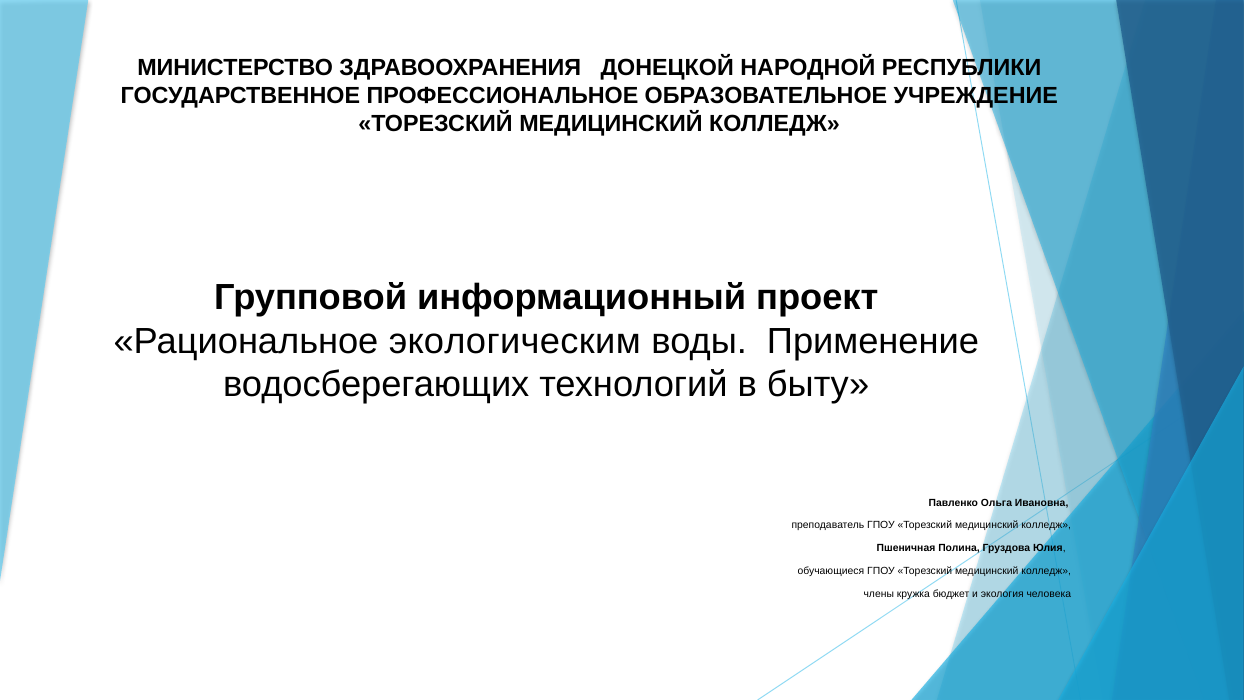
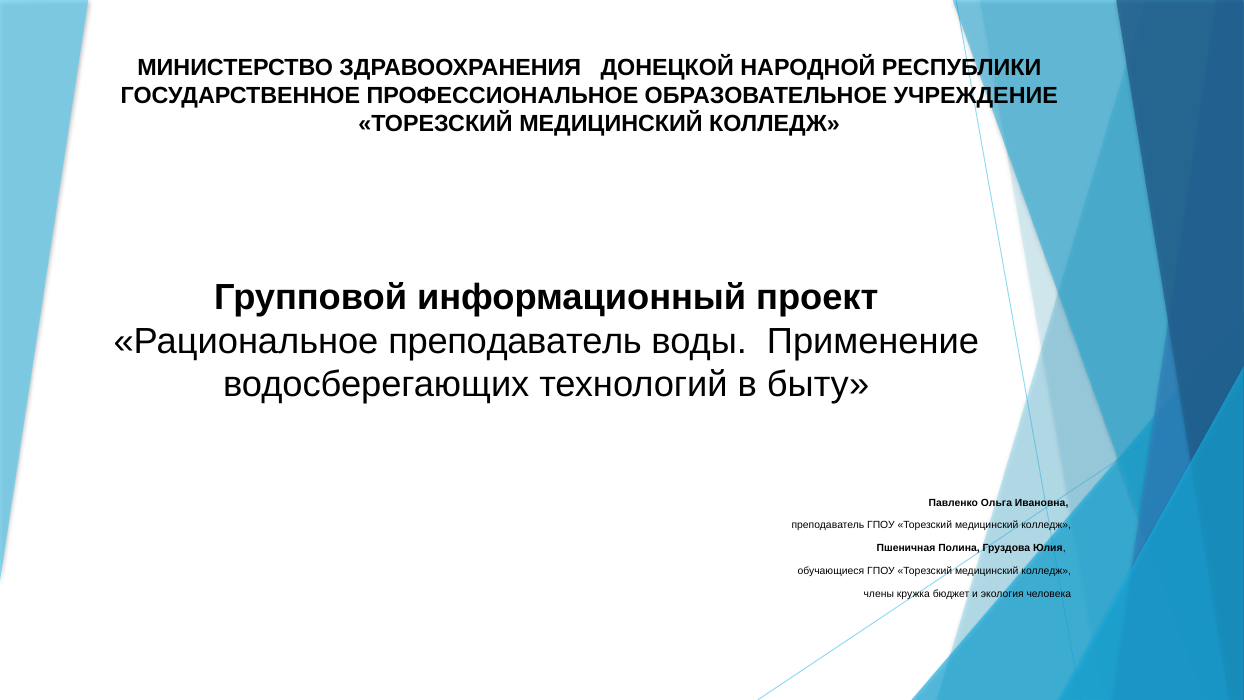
Рациональное экологическим: экологическим -> преподаватель (515, 341)
